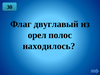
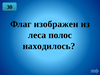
двуглавый: двуглавый -> изображен (56, 24)
орел: орел -> леса (37, 35)
